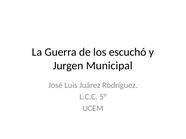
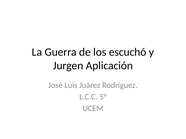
Municipal: Municipal -> Aplicación (109, 66)
